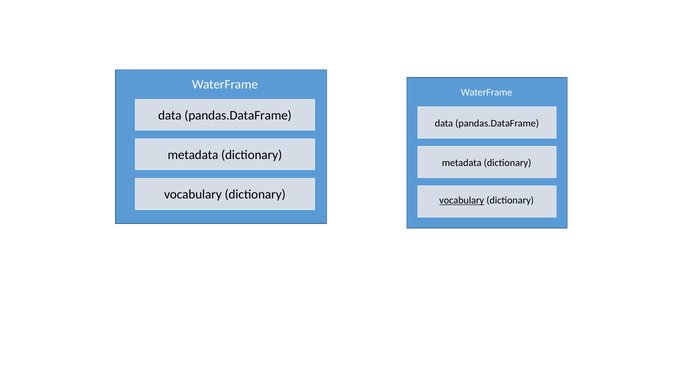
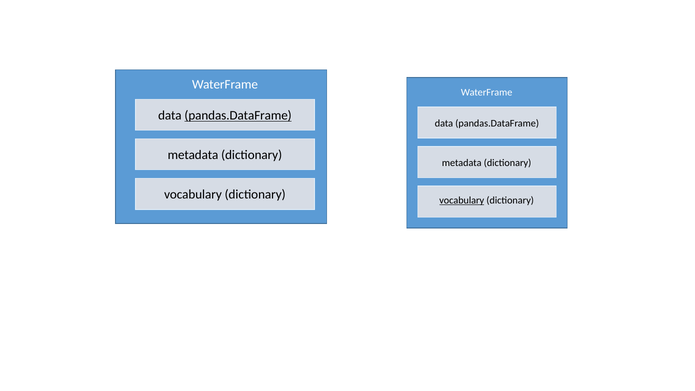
pandas.DataFrame underline: none -> present (238, 116)
